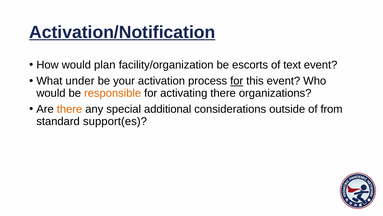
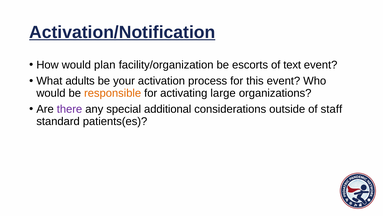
under: under -> adults (80, 81)
for underline: present -> none (237, 81)
activating there: there -> large (223, 93)
there colour: orange -> purple (70, 109)
from: from -> staff (331, 109)
support(es: support(es -> patients(es (115, 121)
